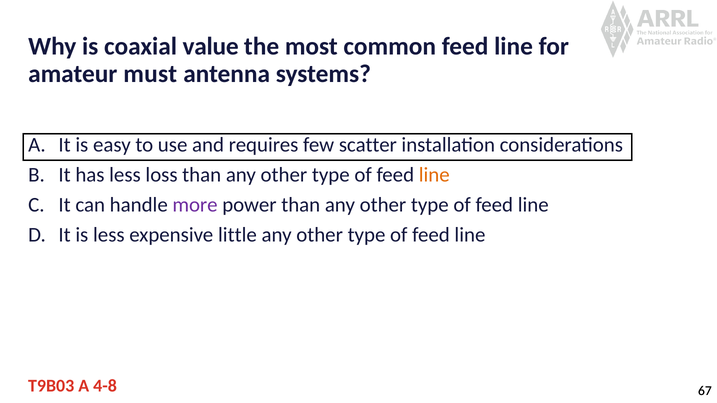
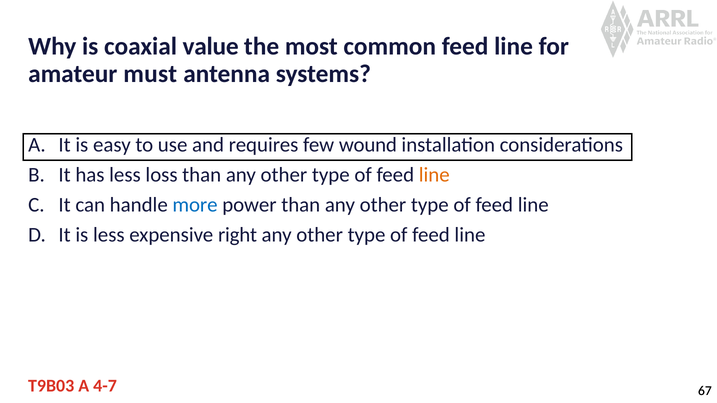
scatter: scatter -> wound (368, 145)
more colour: purple -> blue (195, 205)
little: little -> right (238, 235)
4-8: 4-8 -> 4-7 (105, 386)
